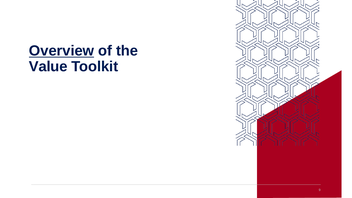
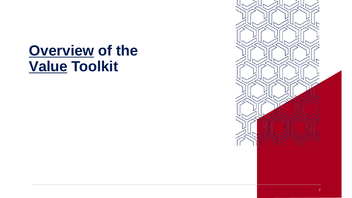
Value underline: none -> present (48, 67)
